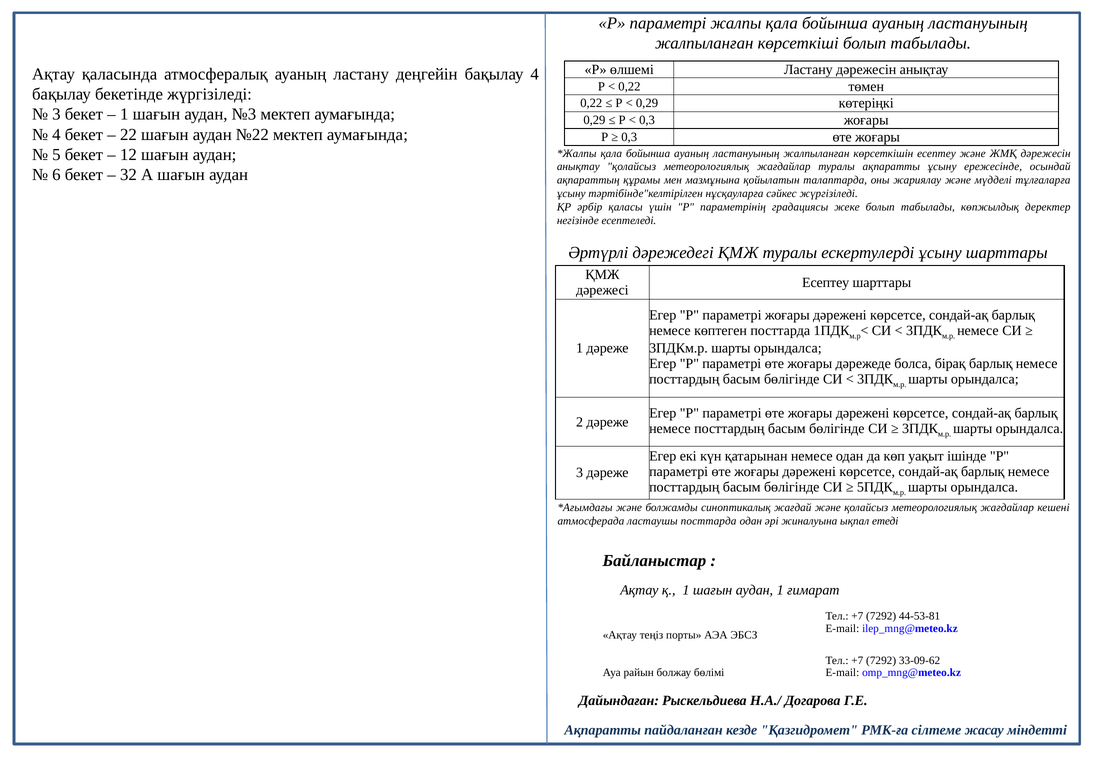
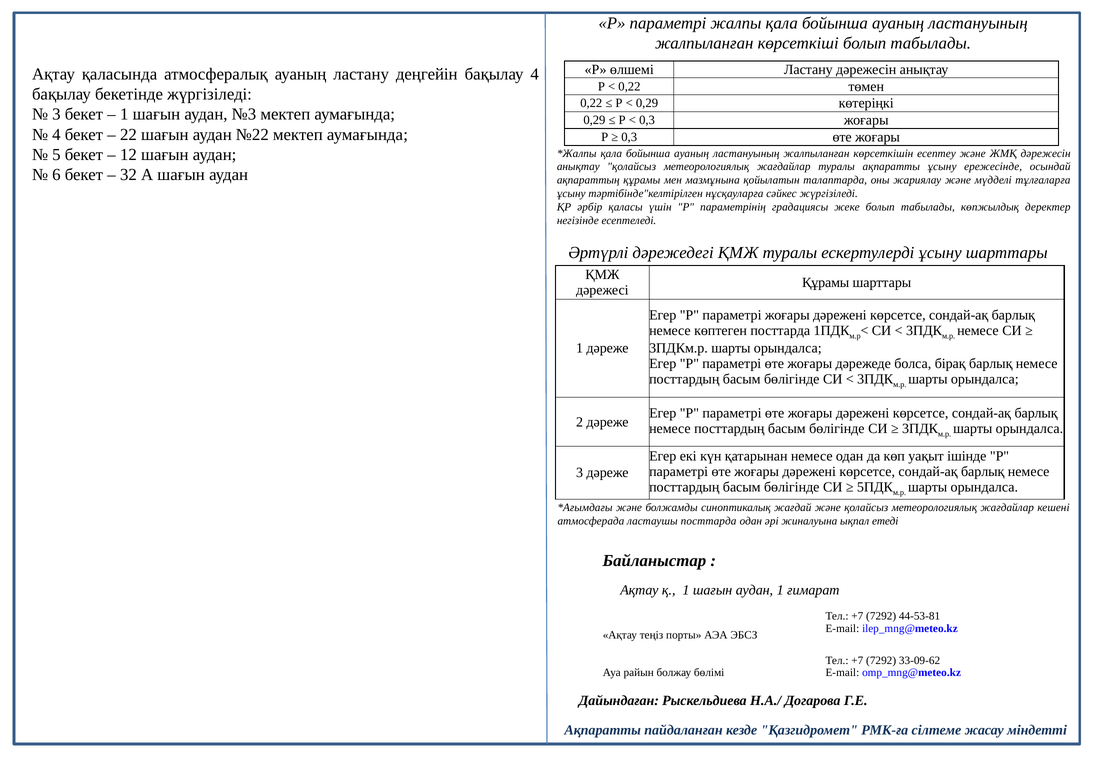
Есептеу: Есептеу -> Құрамы (826, 283)
